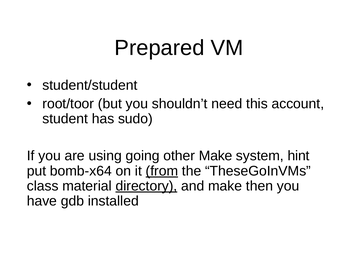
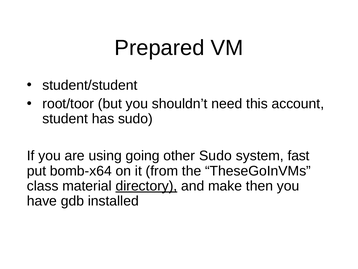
other Make: Make -> Sudo (215, 156)
hint: hint -> fast (299, 156)
from underline: present -> none (162, 171)
